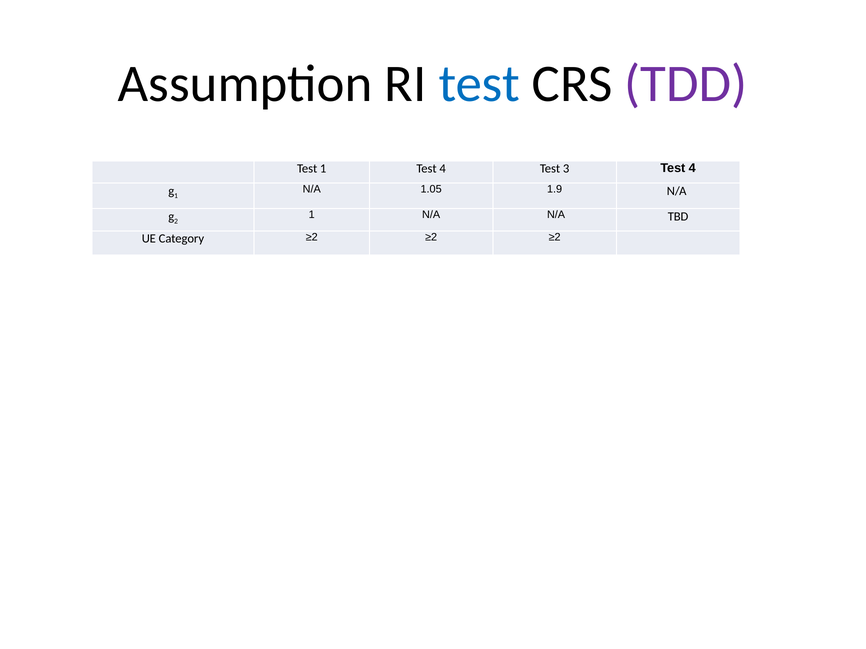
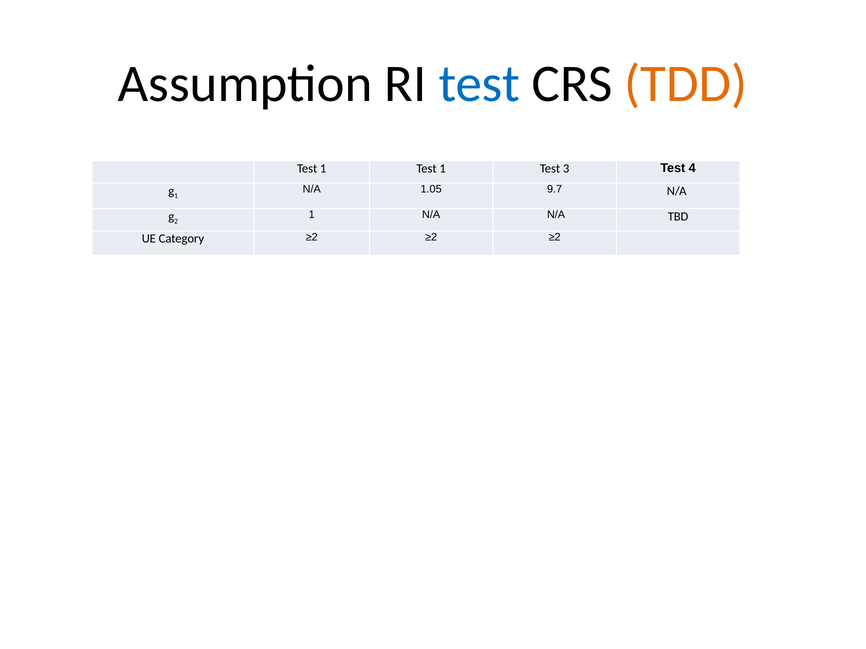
TDD colour: purple -> orange (686, 84)
1 Test 4: 4 -> 1 (443, 169)
1.9: 1.9 -> 9.7 (555, 189)
